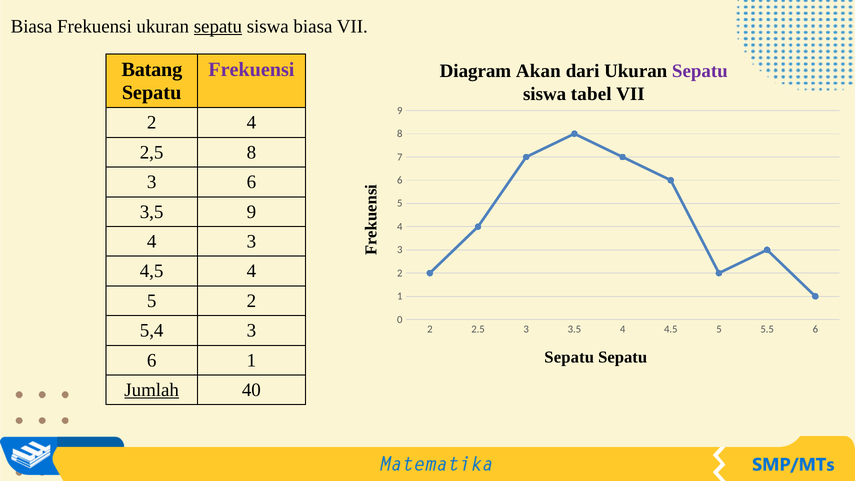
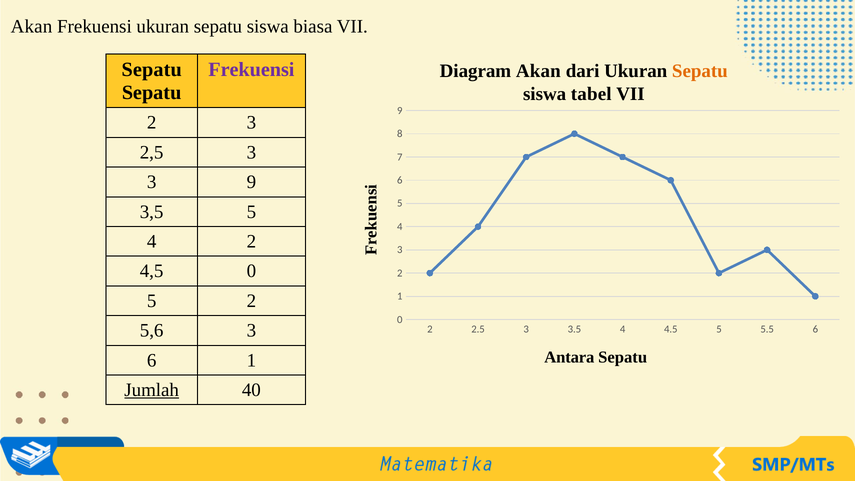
Biasa: Biasa -> Akan (31, 26)
sepatu underline: present -> none (218, 26)
Batang: Batang -> Sepatu (152, 70)
Sepatu colour: purple -> orange (700, 71)
4: 4 -> 3 (251, 123)
2,5 8: 8 -> 3 (251, 152)
6: 6 -> 9 (251, 182)
3,5 9: 9 -> 5 (251, 212)
4 3: 3 -> 2 (251, 241)
4,5 4: 4 -> 0 (251, 271)
5,4: 5,4 -> 5,6 (152, 331)
Sepatu: Sepatu -> Antara (569, 357)
